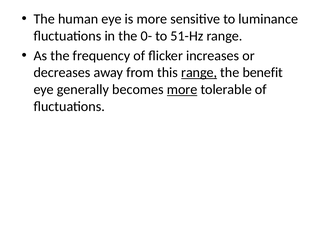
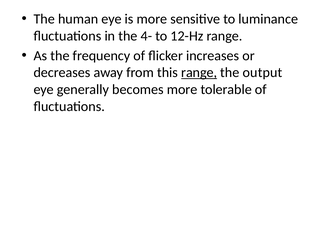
0-: 0- -> 4- (146, 36)
51-Hz: 51-Hz -> 12-Hz (187, 36)
benefit: benefit -> output (263, 73)
more underline: present -> none (182, 89)
